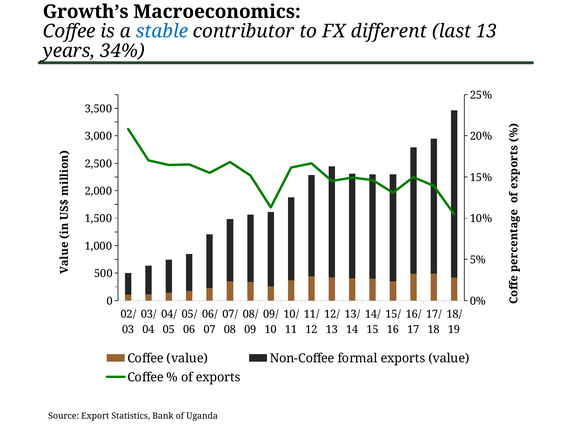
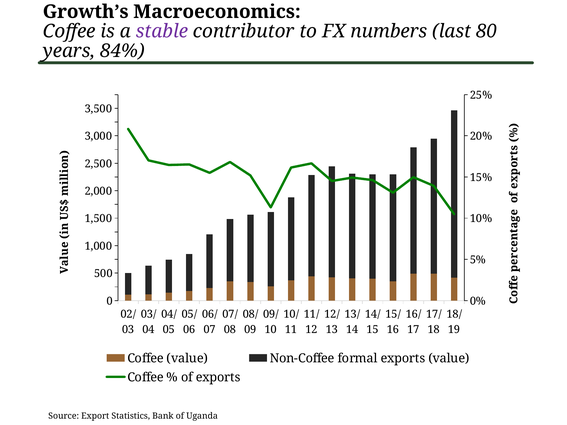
stable colour: blue -> purple (162, 31)
different: different -> numbers (389, 31)
last 13: 13 -> 80 (487, 31)
34%: 34% -> 84% (122, 51)
